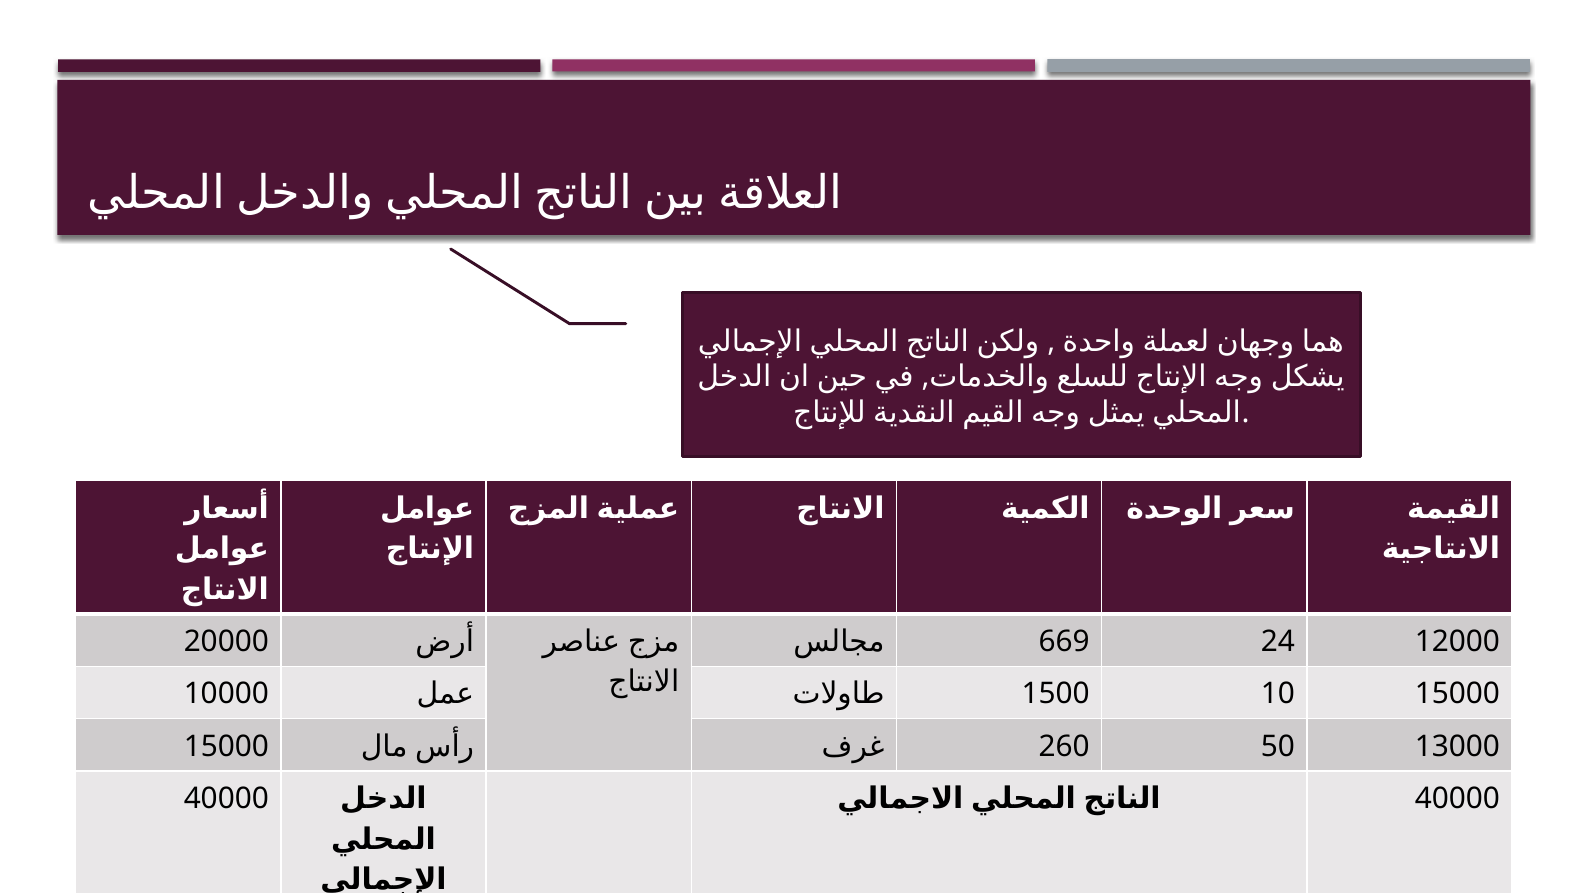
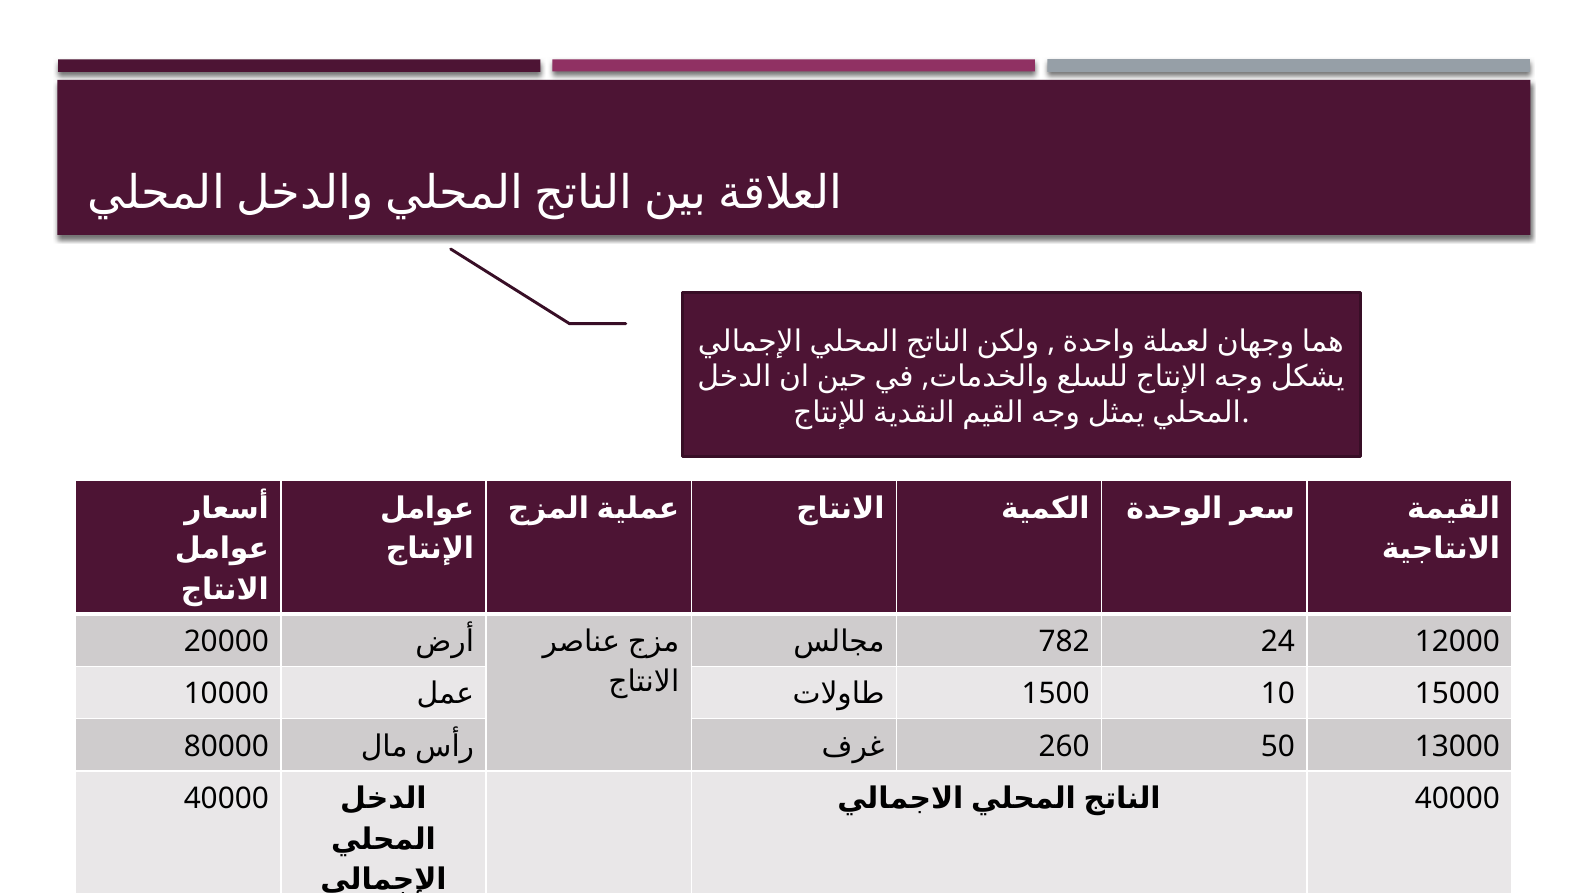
669: 669 -> 782 (1064, 642)
15000: 15000 -> 80000 (226, 747)
